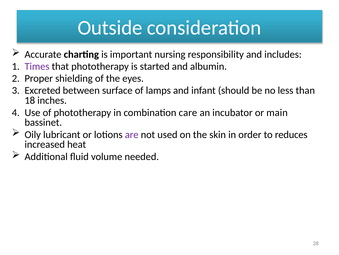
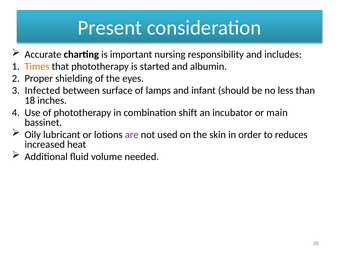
Outside: Outside -> Present (110, 28)
Times colour: purple -> orange (37, 66)
Excreted: Excreted -> Infected (42, 90)
care: care -> shift (188, 112)
